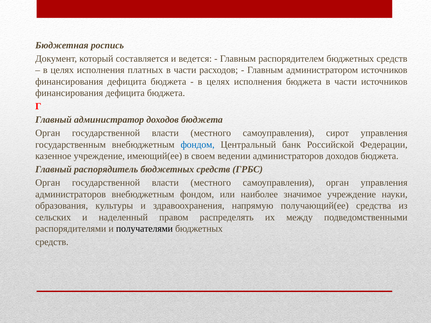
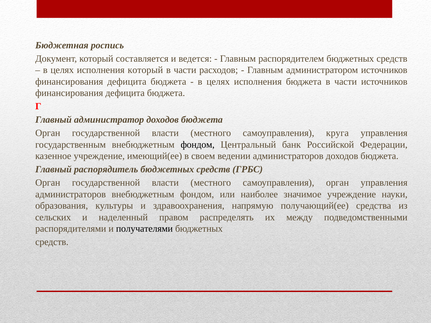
исполнения платных: платных -> который (145, 70)
сирот: сирот -> круга (337, 133)
фондом colour: blue -> black (198, 145)
